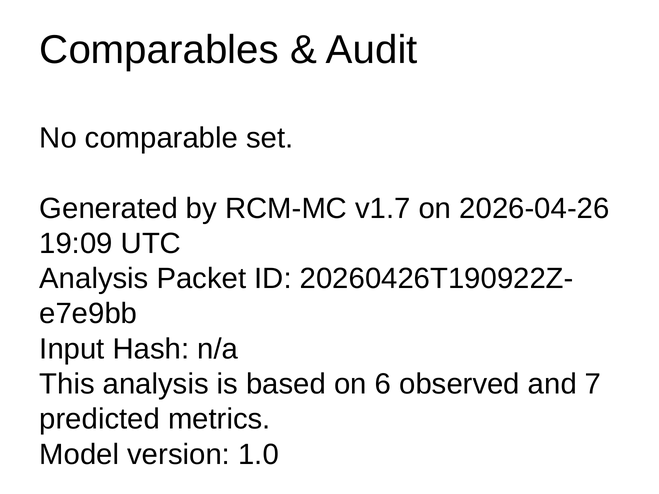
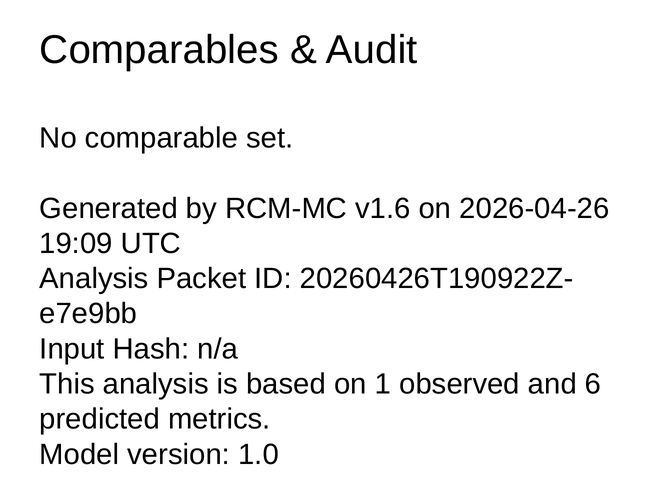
v1.7: v1.7 -> v1.6 (383, 209)
6: 6 -> 1 (383, 384)
7: 7 -> 6 (593, 384)
